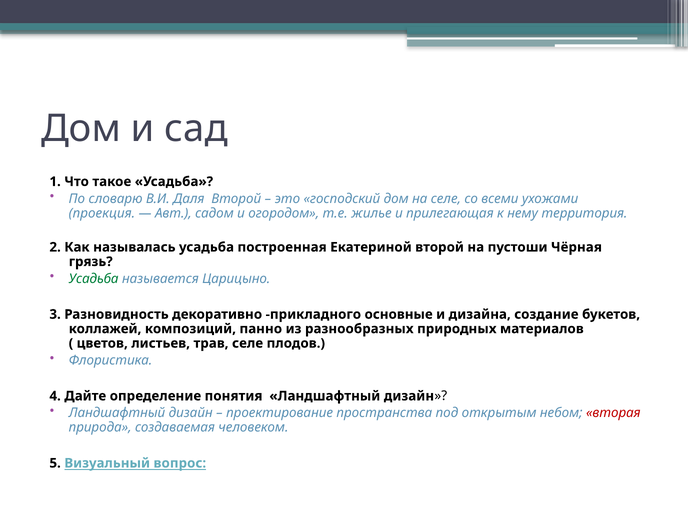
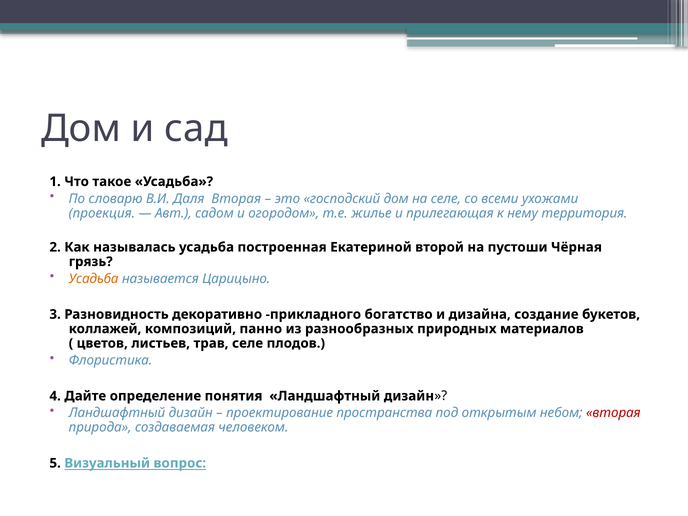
Даля Второй: Второй -> Вторая (236, 199)
Усадьба colour: green -> orange (94, 279)
основные: основные -> богатство (399, 314)
